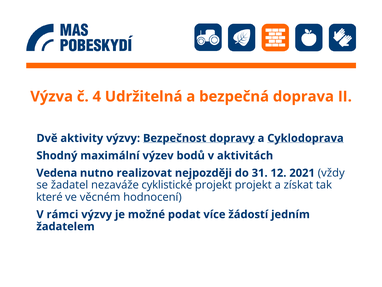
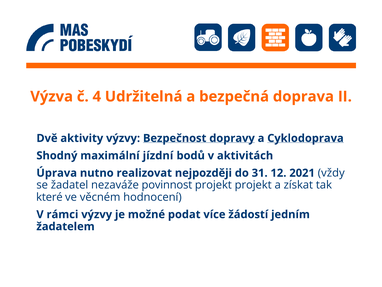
výzev: výzev -> jízdní (158, 155)
Vedena: Vedena -> Úprava (57, 173)
cyklistické: cyklistické -> povinnost (167, 185)
